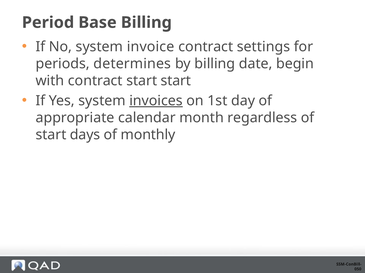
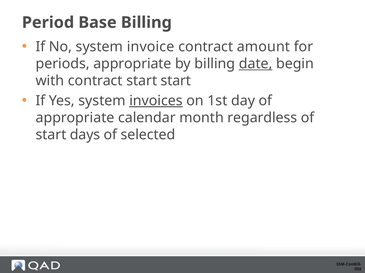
settings: settings -> amount (263, 47)
periods determines: determines -> appropriate (132, 64)
date underline: none -> present (256, 64)
monthly: monthly -> selected (148, 135)
